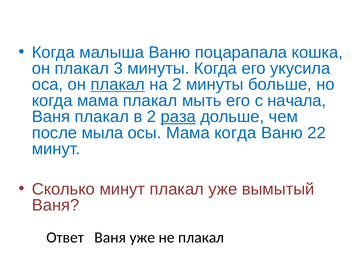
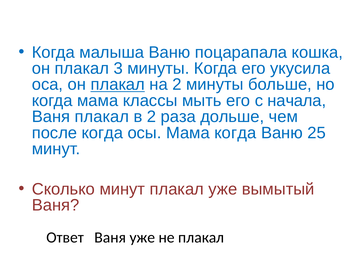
мама плакал: плакал -> классы (150, 101)
раза underline: present -> none (178, 117)
после мыла: мыла -> когда (102, 133)
22: 22 -> 25 (317, 133)
